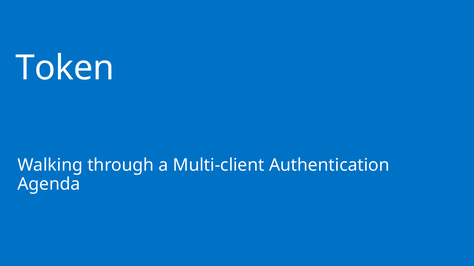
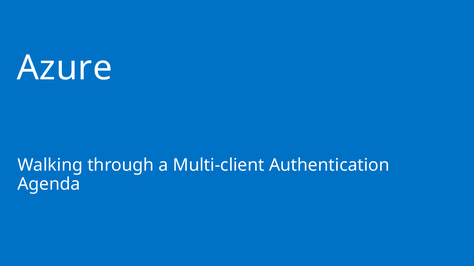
Token: Token -> Azure (65, 68)
